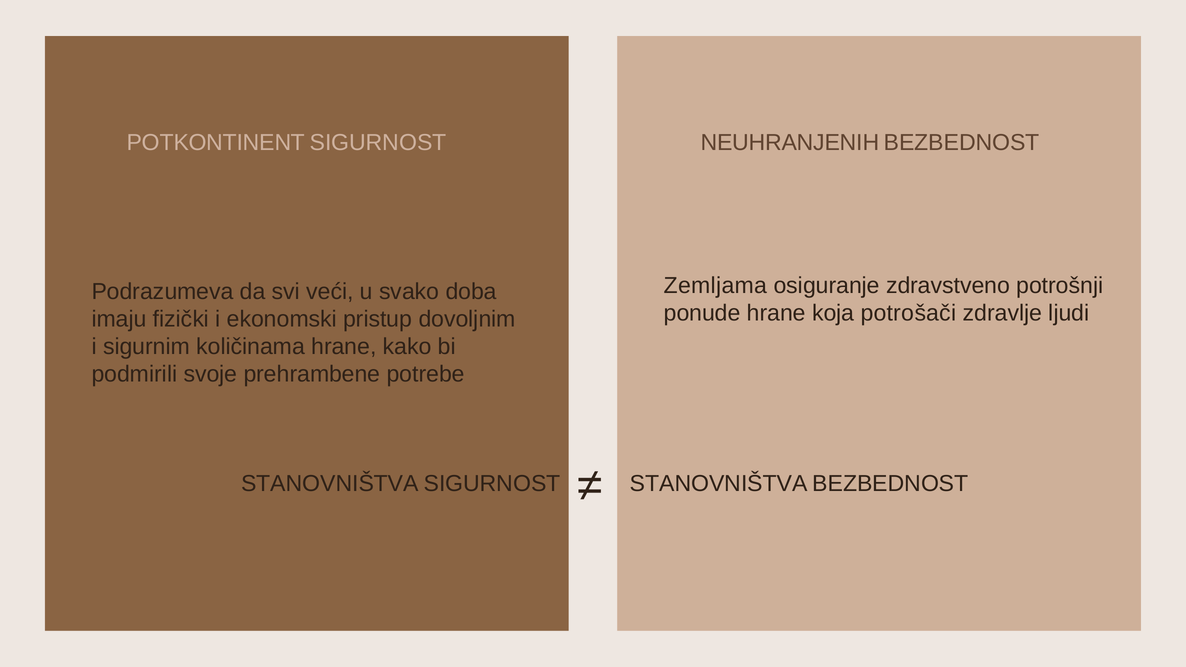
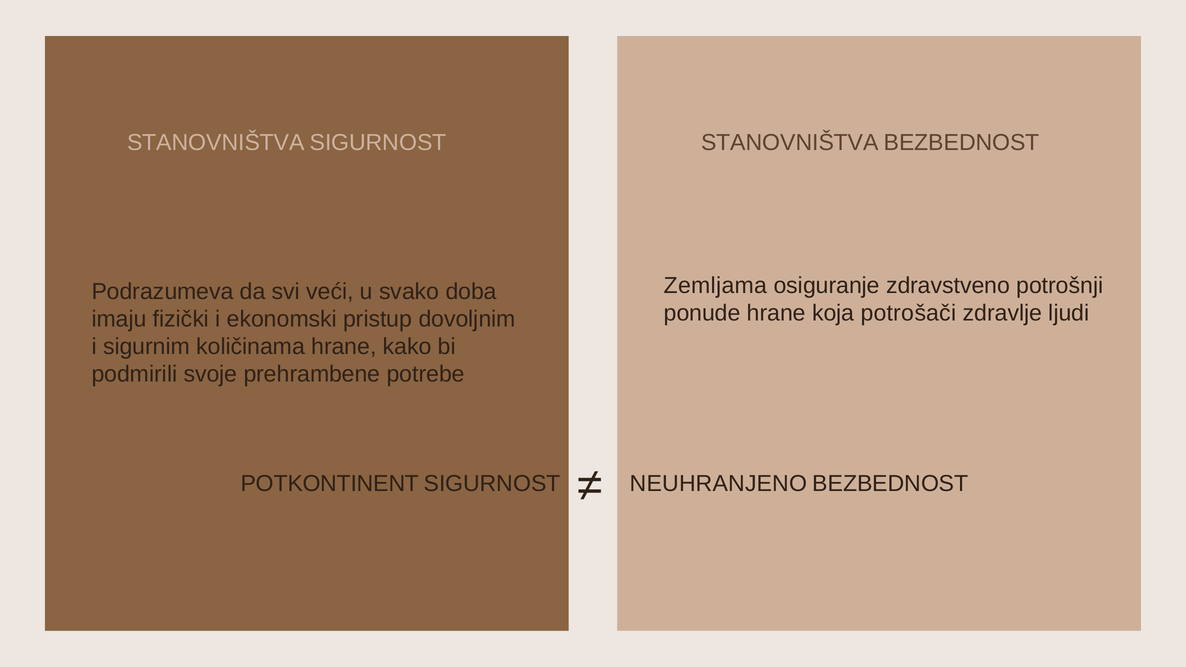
POTKONTINENT: POTKONTINENT -> STANOVNIŠTVA (216, 143)
SIGURNOST NEUHRANJENIH: NEUHRANJENIH -> STANOVNIŠTVA (790, 143)
STANOVNIŠTVA: STANOVNIŠTVA -> POTKONTINENT (330, 484)
STANOVNIŠTVA: STANOVNIŠTVA -> NEUHRANJENO (719, 484)
